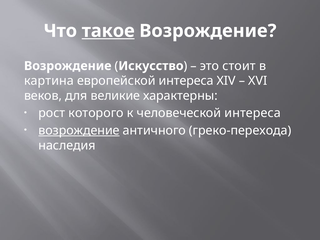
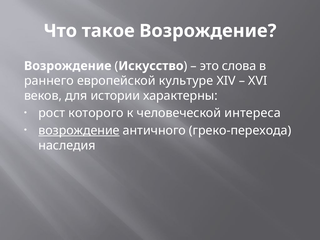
такое underline: present -> none (108, 31)
стоит: стоит -> слова (239, 66)
картина: картина -> раннего (49, 81)
европейской интереса: интереса -> культуре (186, 81)
великие: великие -> истории (115, 96)
